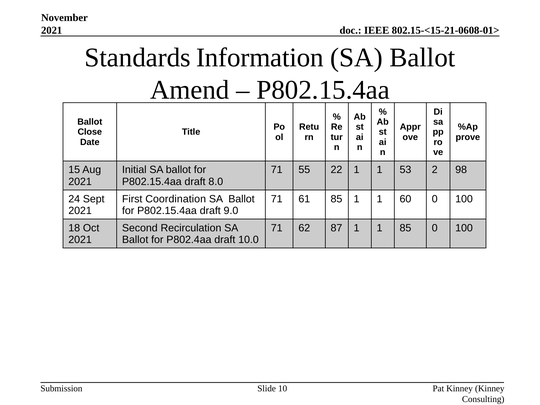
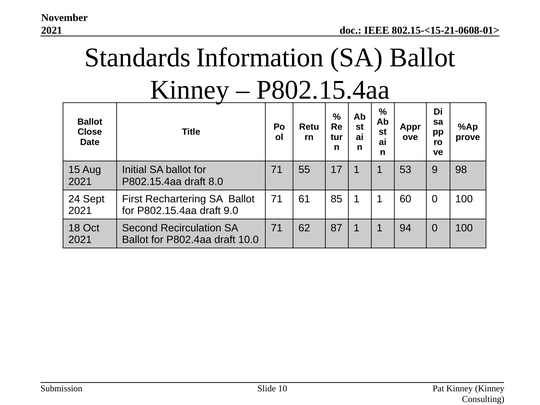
Amend: Amend -> Kinney (190, 90)
22: 22 -> 17 (336, 170)
2: 2 -> 9 (435, 170)
Coordination: Coordination -> Rechartering (176, 199)
1 85: 85 -> 94 (405, 228)
